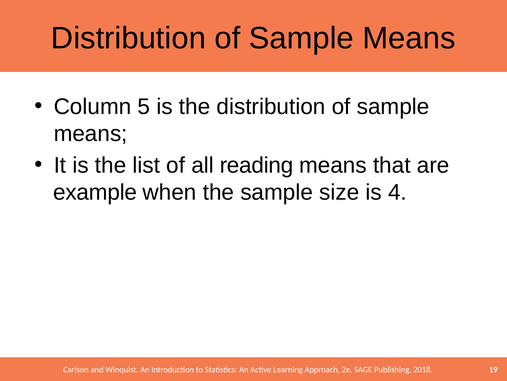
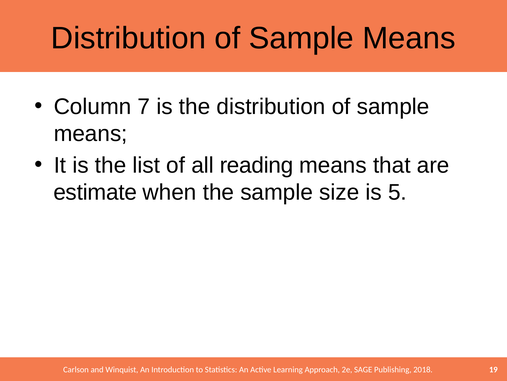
5: 5 -> 7 (144, 106)
example: example -> estimate (95, 192)
4: 4 -> 5 (397, 192)
